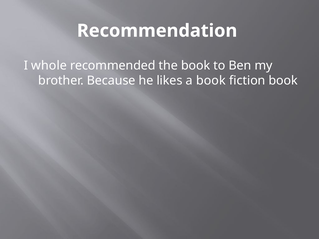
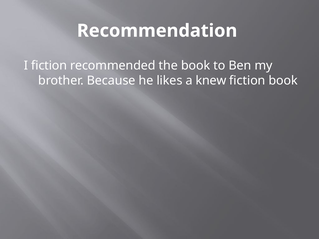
I whole: whole -> fiction (49, 66)
a book: book -> knew (211, 81)
